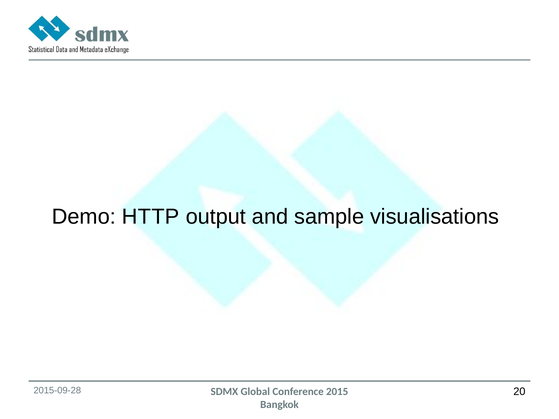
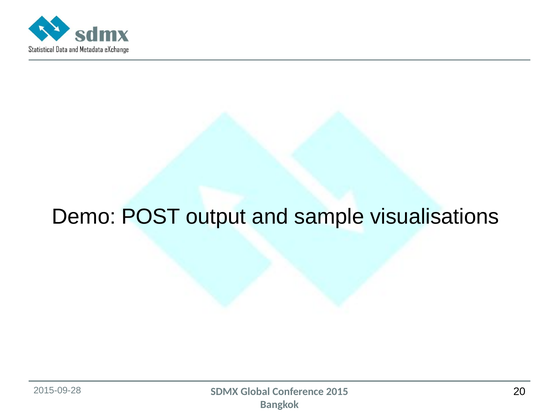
HTTP: HTTP -> POST (151, 217)
